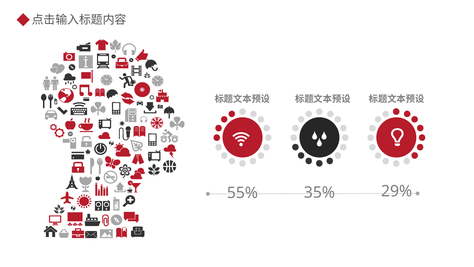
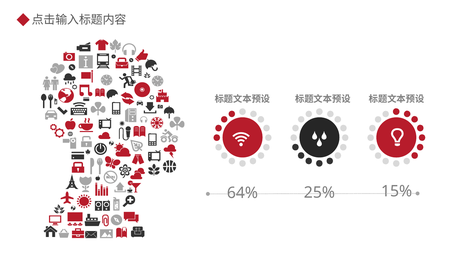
29%: 29% -> 15% (397, 191)
35%: 35% -> 25% (319, 192)
55%: 55% -> 64% (242, 193)
